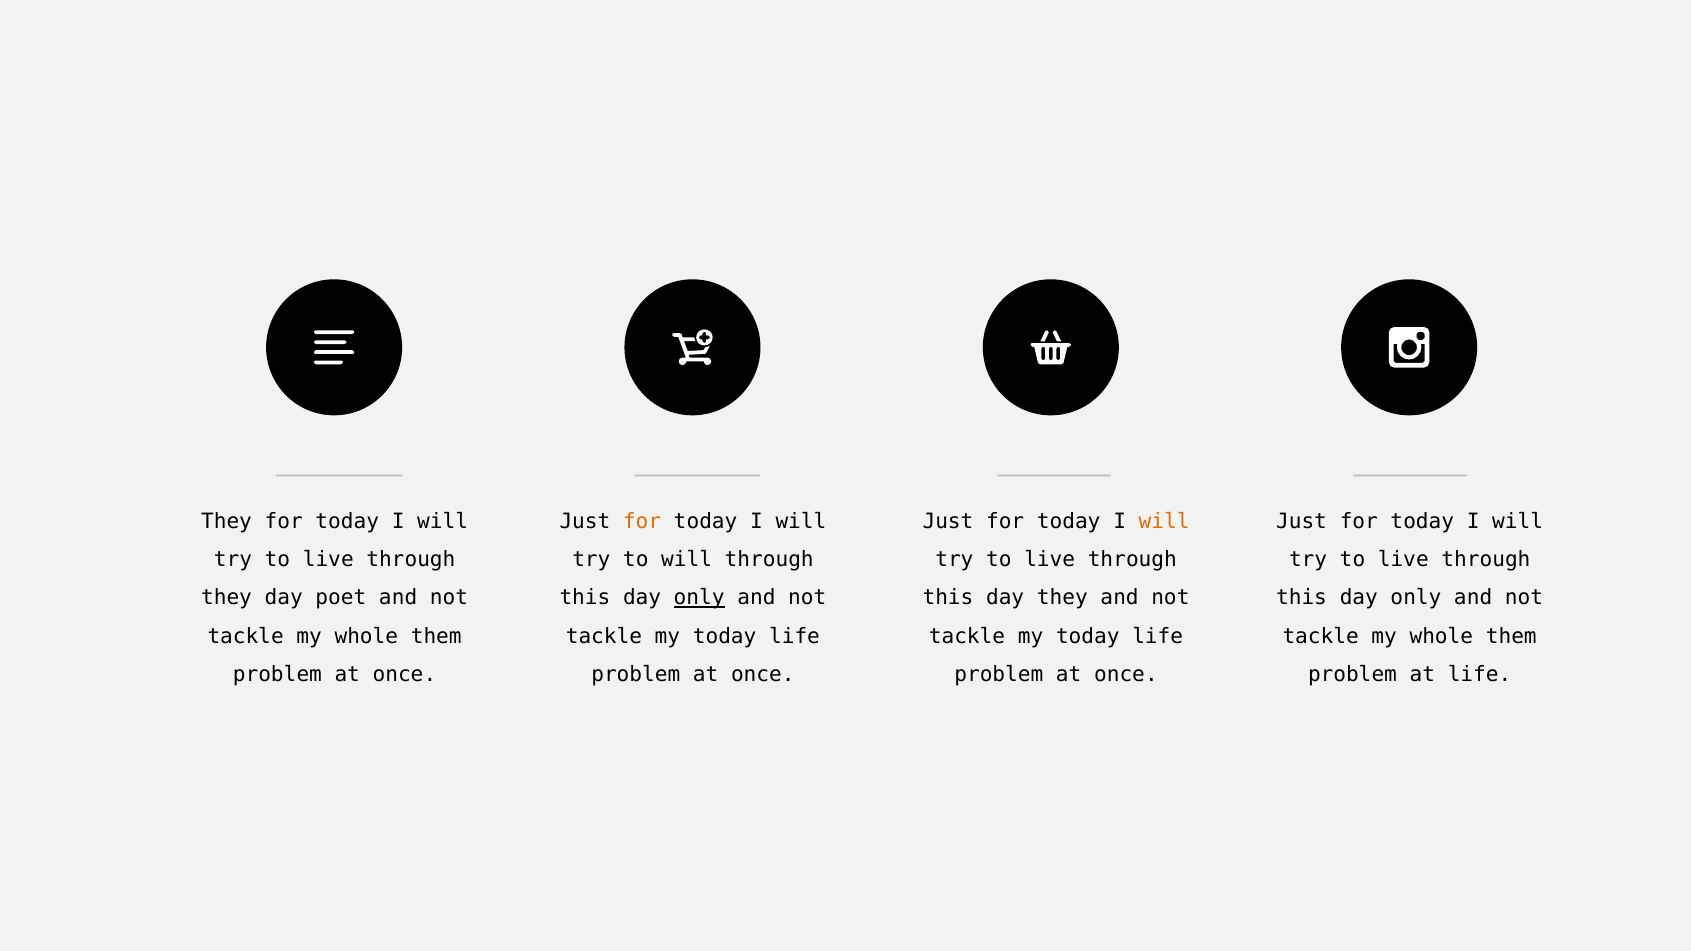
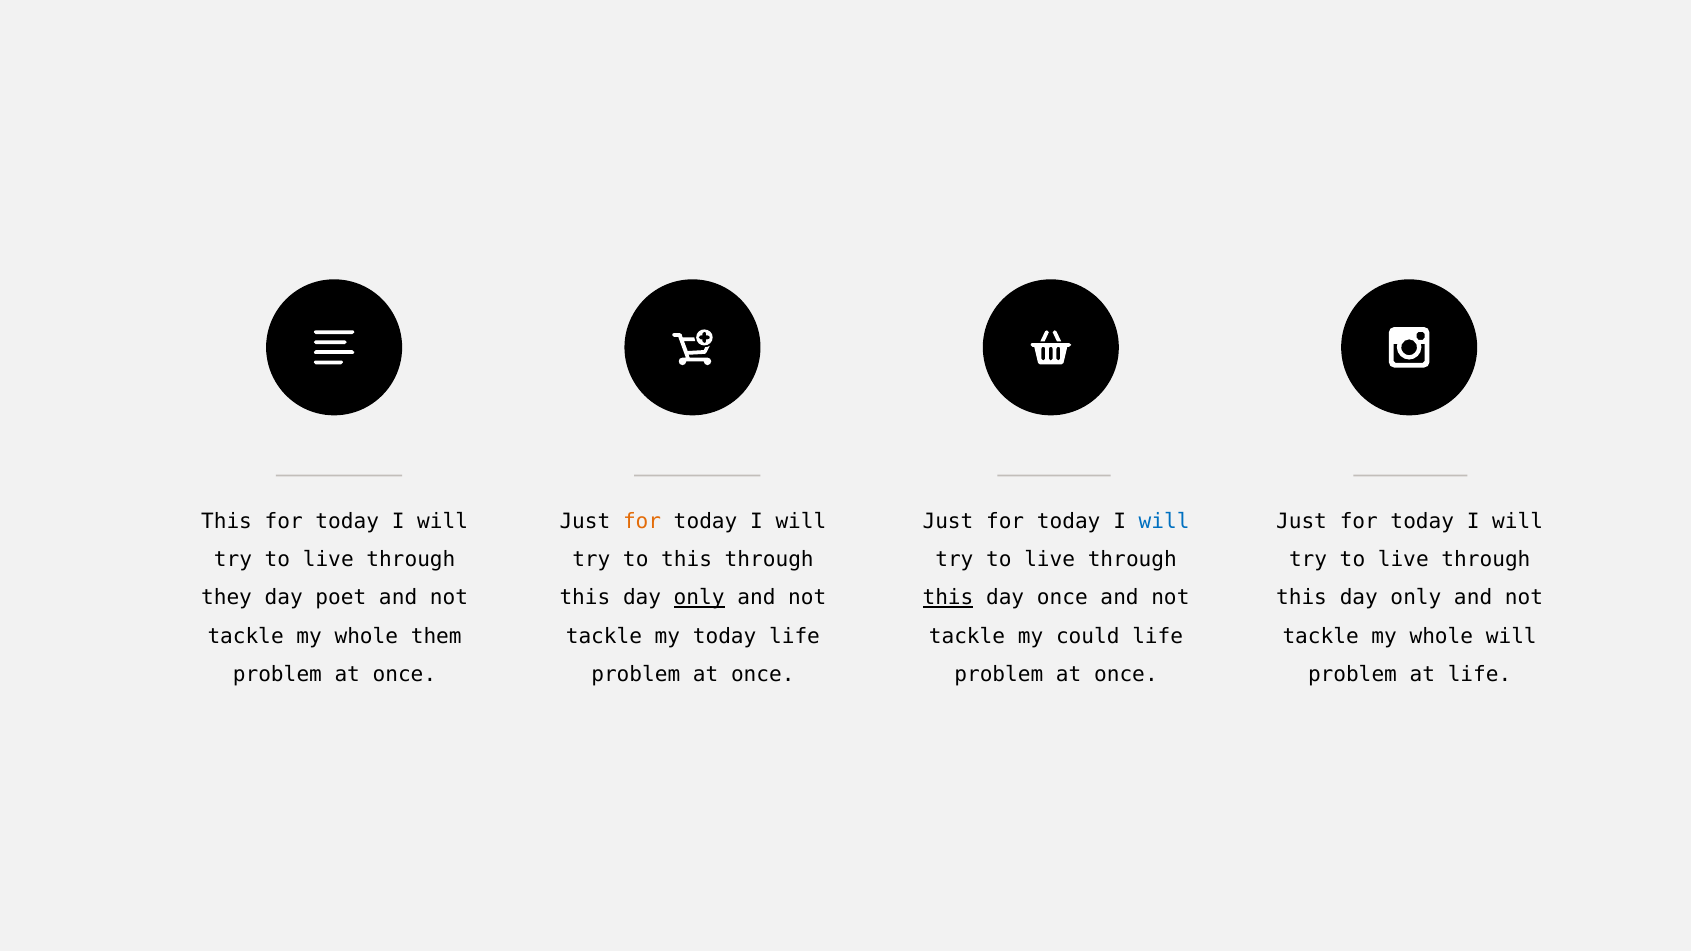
They: They -> This (227, 522)
will colour: orange -> blue (1164, 522)
to will: will -> this (687, 560)
this underline: none -> present (948, 598)
day they: they -> once (1062, 598)
today: today -> could (1088, 636)
them: them -> will (1511, 636)
